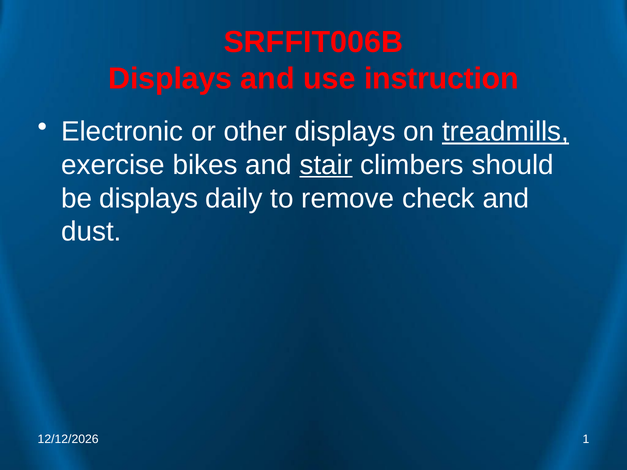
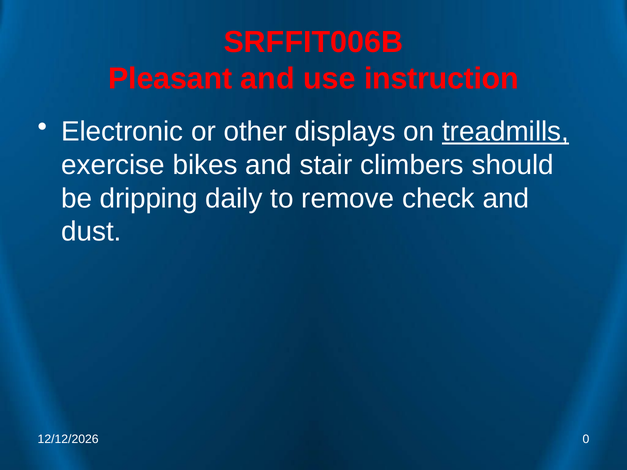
Displays: Displays -> Pleasant (170, 79)
stair underline: present -> none (326, 165)
be displays: displays -> dripping (149, 198)
1: 1 -> 0 (586, 440)
